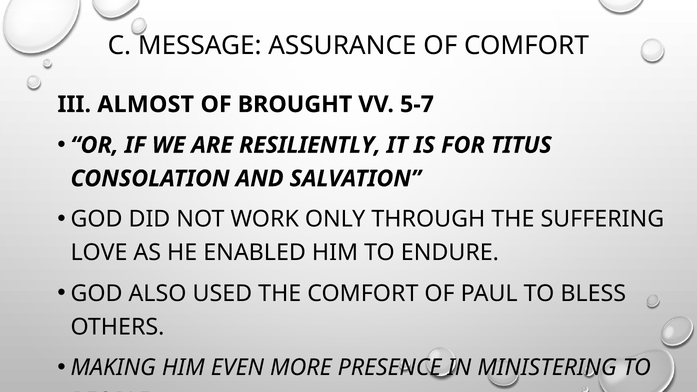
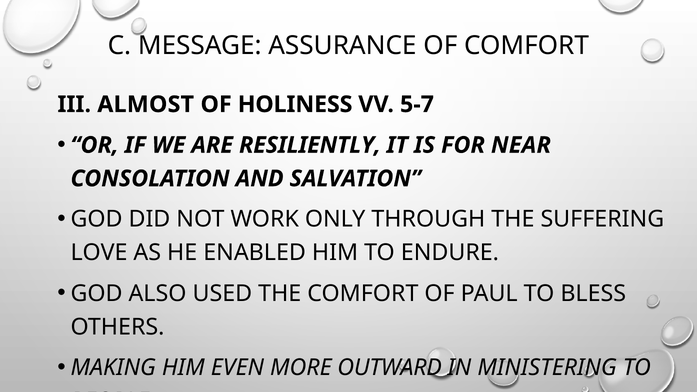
BROUGHT: BROUGHT -> HOLINESS (295, 104)
TITUS: TITUS -> NEAR (521, 145)
PRESENCE: PRESENCE -> OUTWARD (390, 368)
